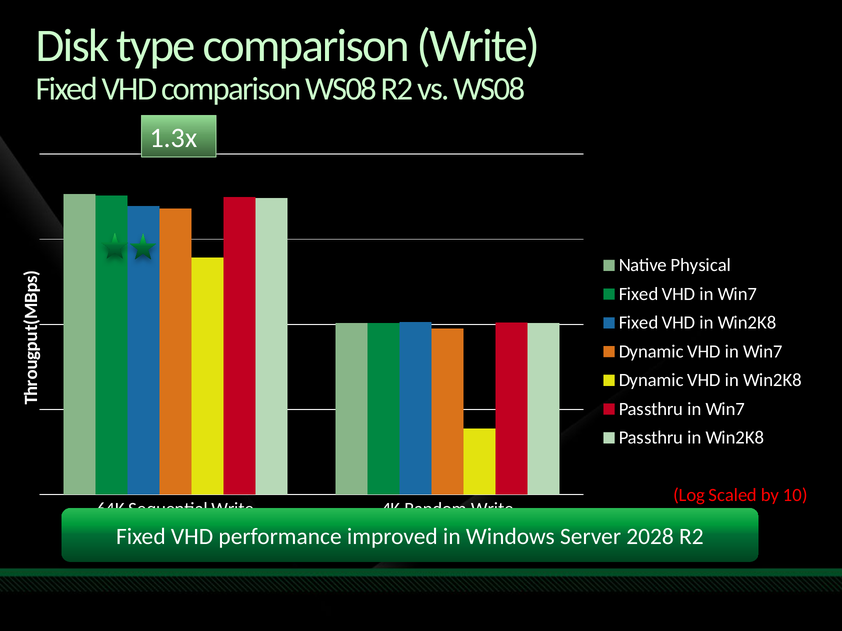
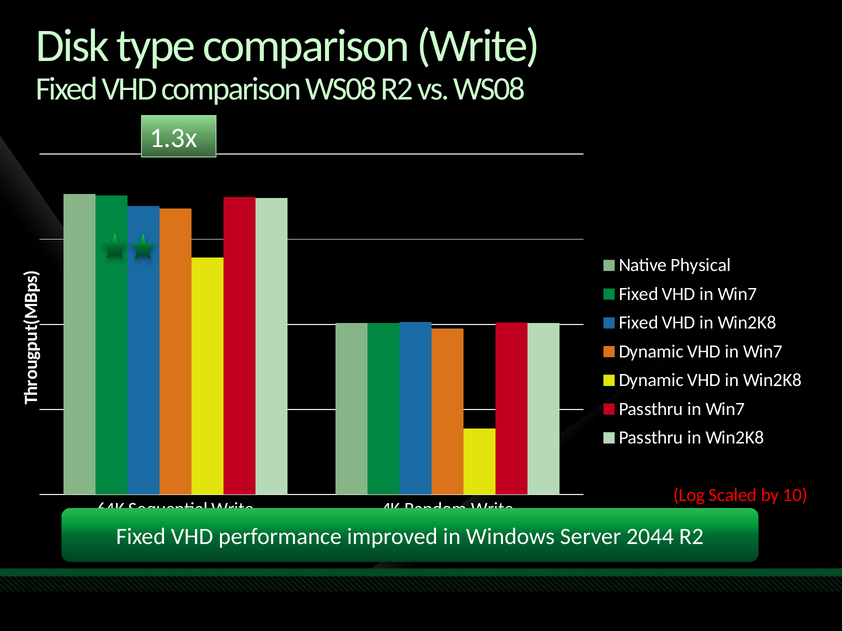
2028: 2028 -> 2044 (650, 537)
